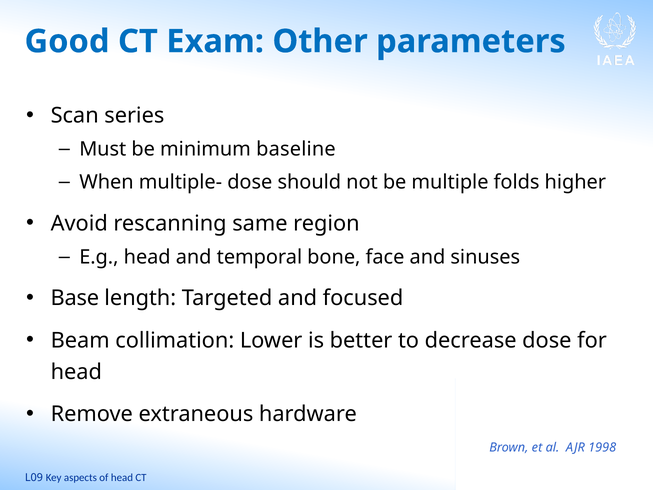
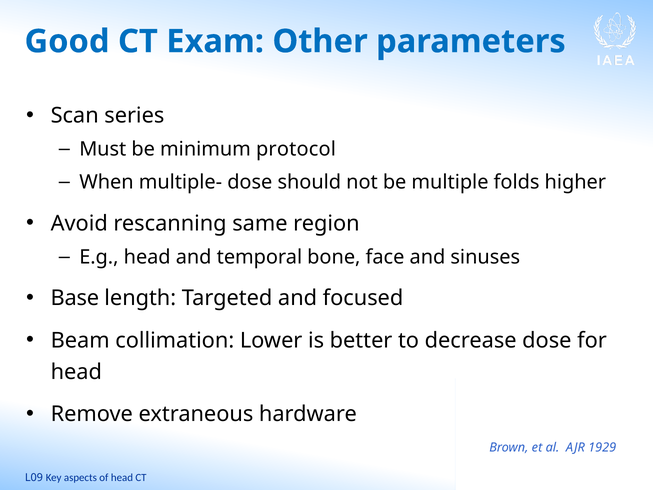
baseline: baseline -> protocol (296, 149)
1998: 1998 -> 1929 (602, 447)
